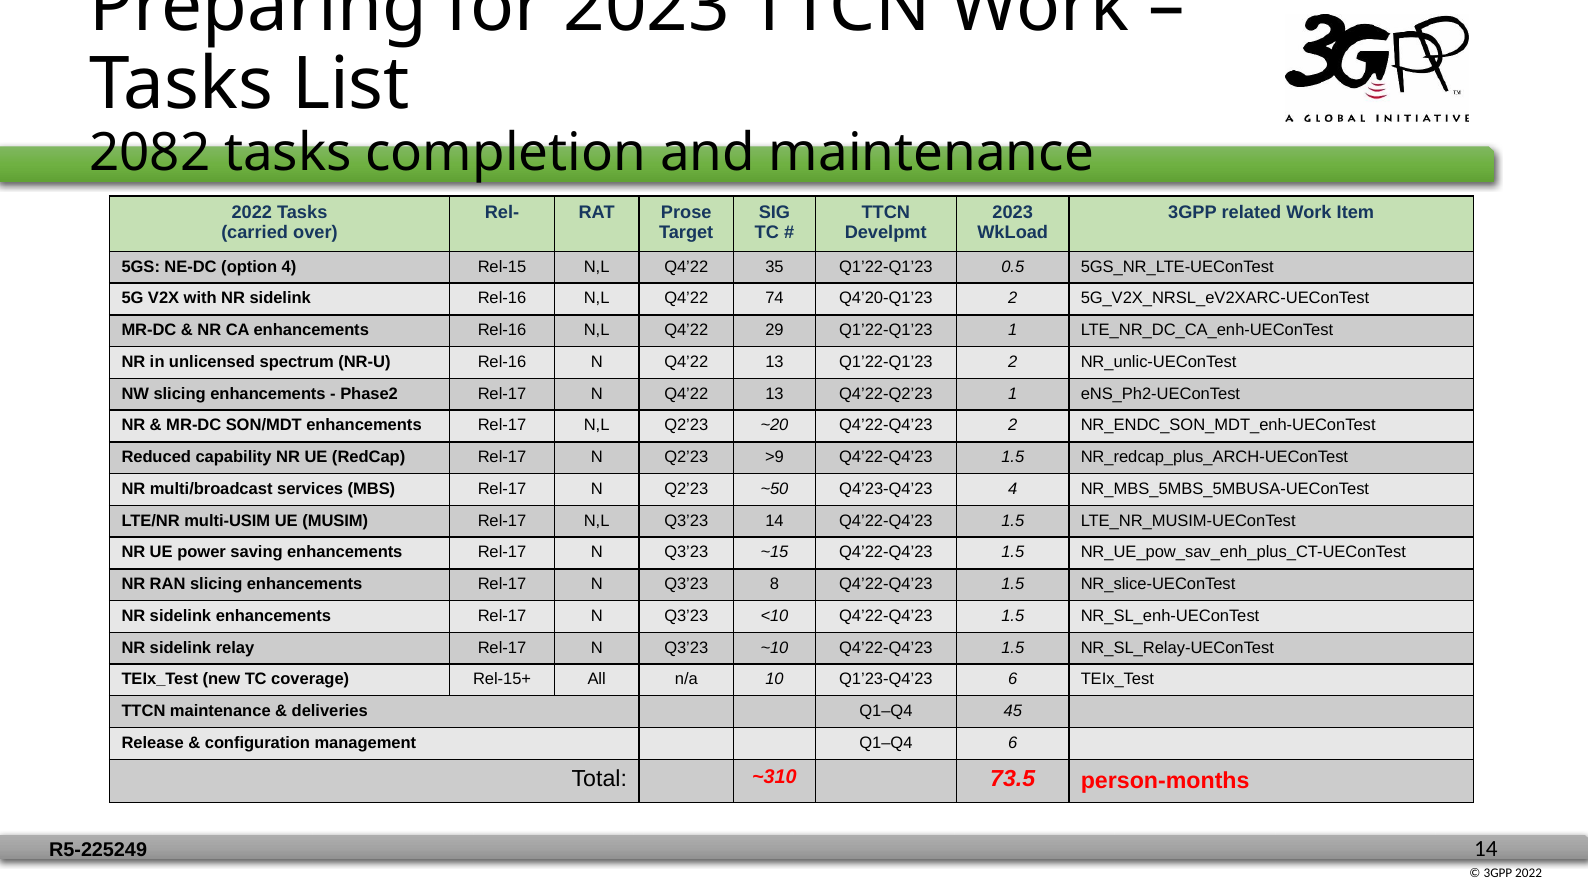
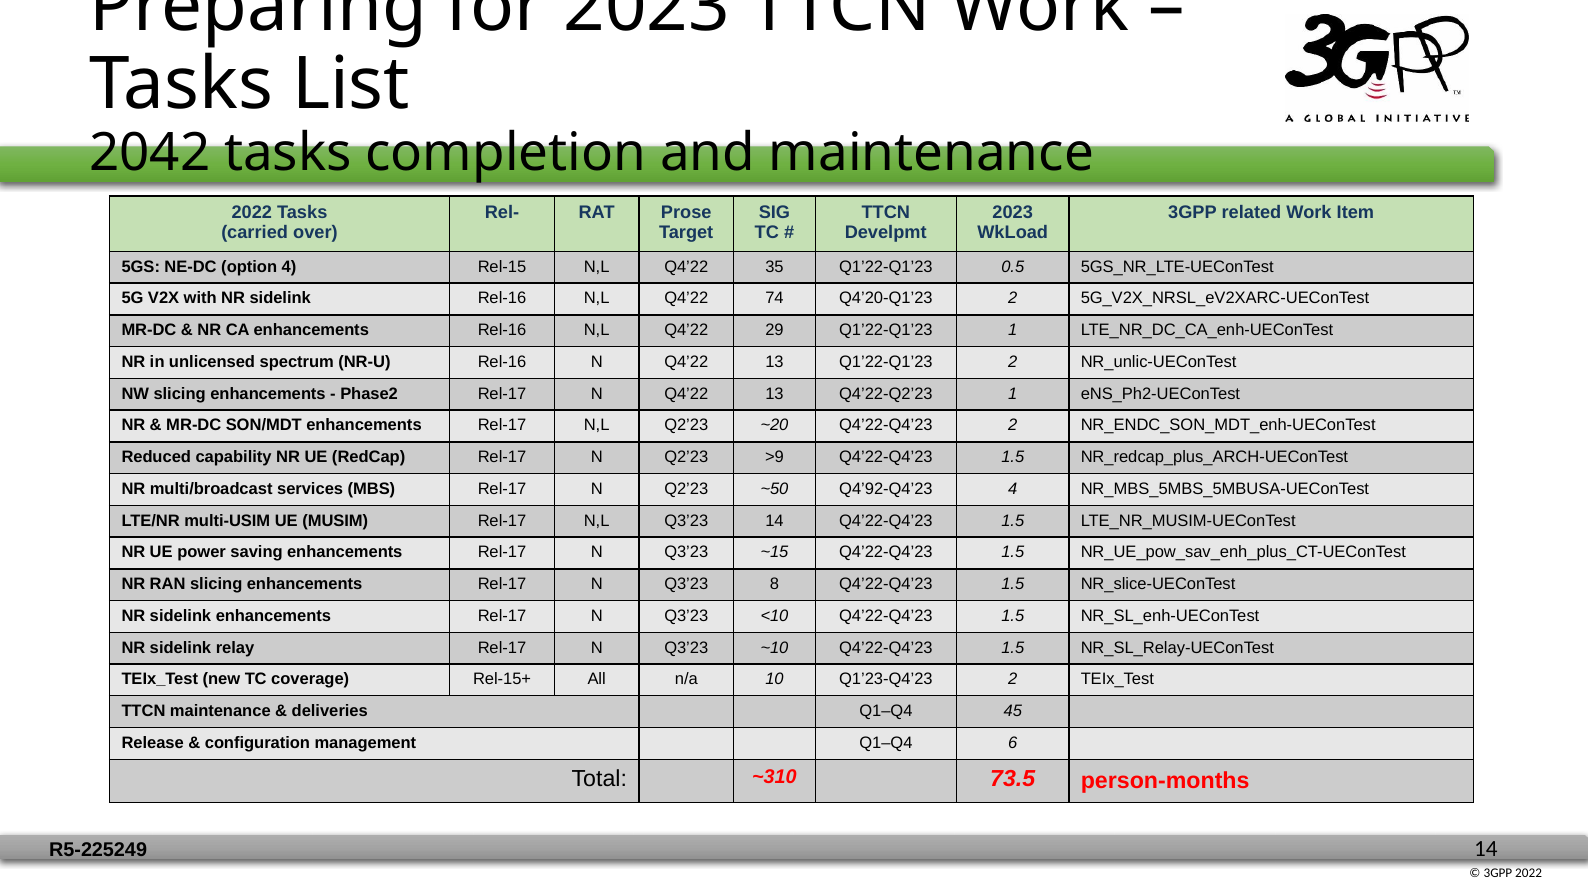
2082: 2082 -> 2042 (150, 153)
Q4’23-Q4’23: Q4’23-Q4’23 -> Q4’92-Q4’23 (886, 489)
Q1’23-Q4’23 6: 6 -> 2 (1013, 680)
